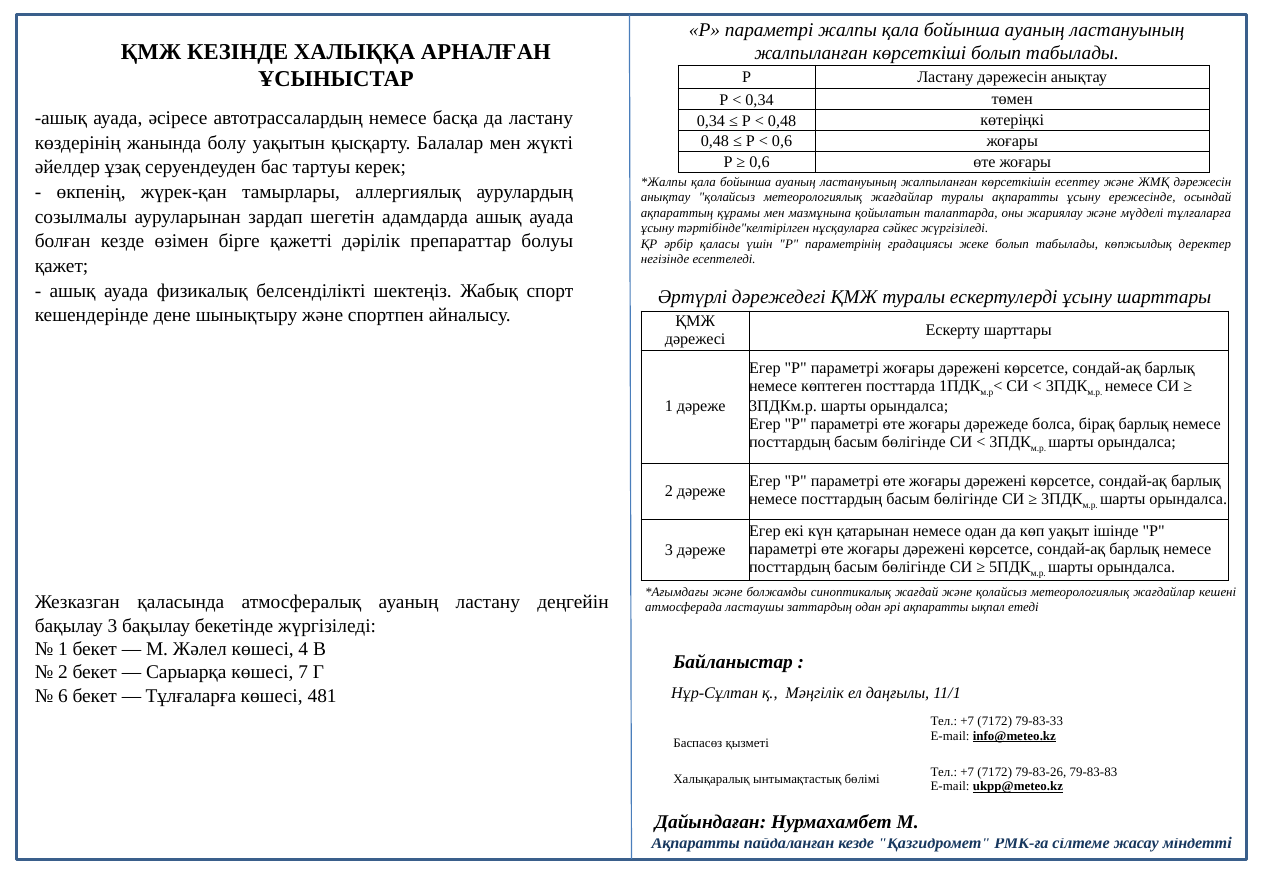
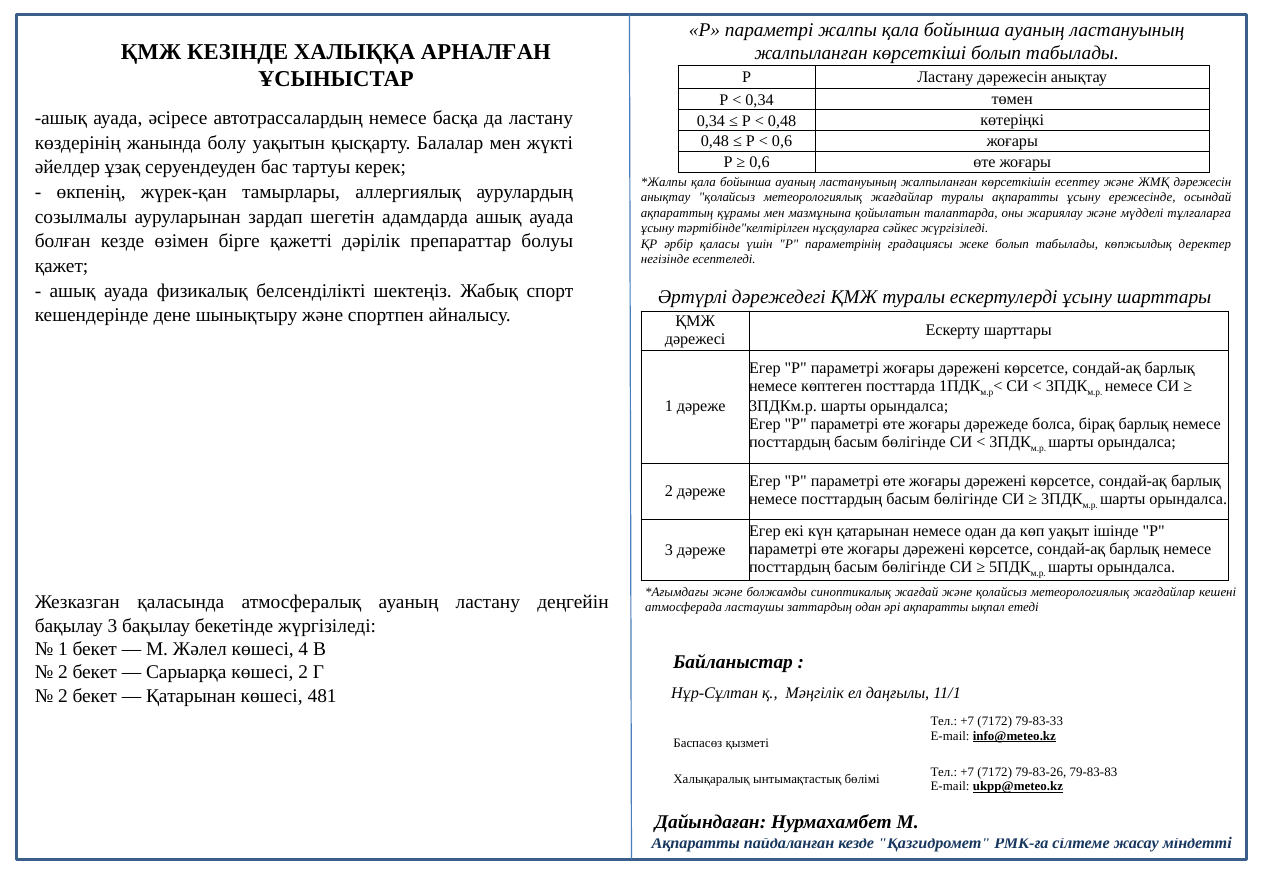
көшесі 7: 7 -> 2 (303, 673)
6: 6 -> 2 (63, 696)
Тұлғаларға: Тұлғаларға -> Қатарынан (191, 696)
